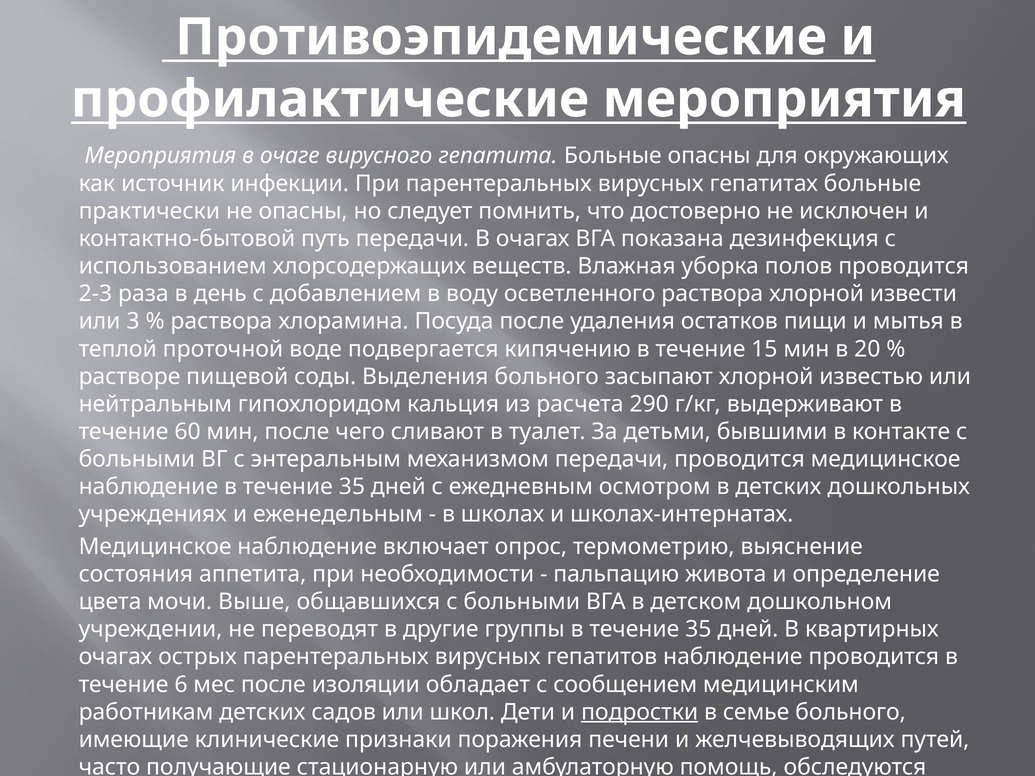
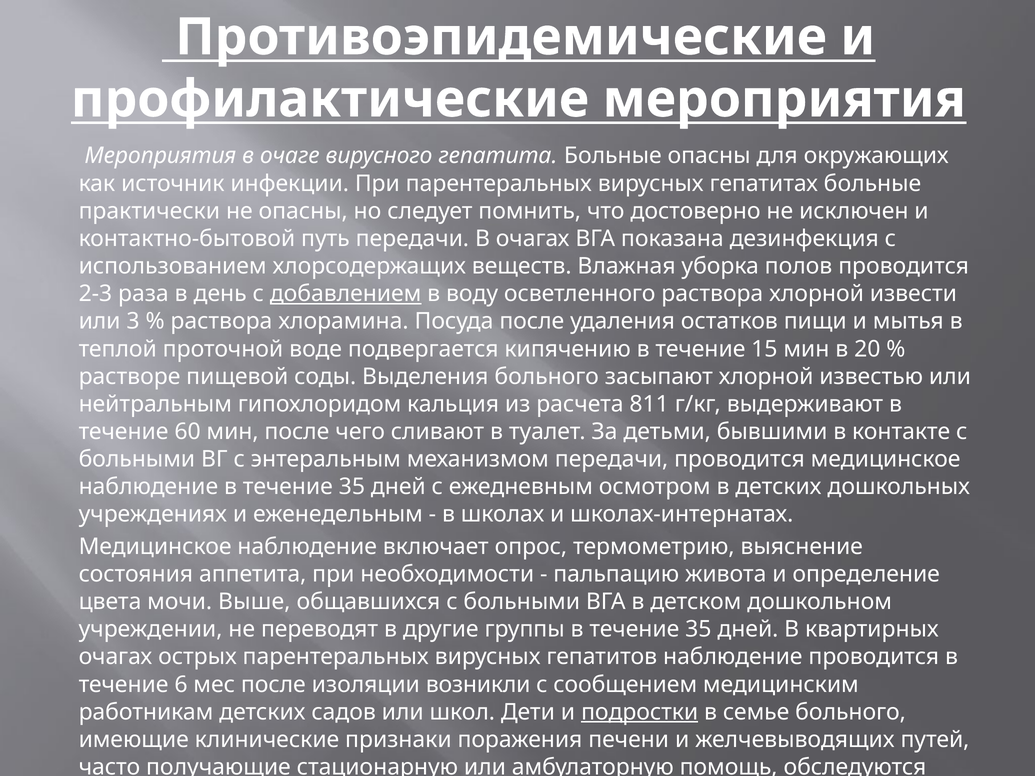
добавлением underline: none -> present (346, 294)
290: 290 -> 811 (649, 404)
обладает: обладает -> возникли (478, 685)
